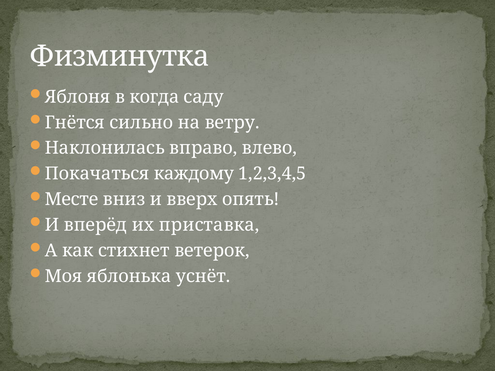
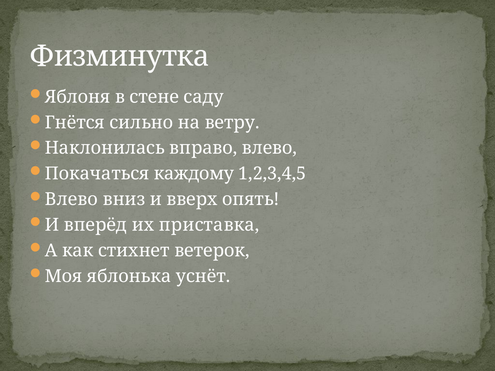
когда: когда -> стене (154, 97)
Месте: Месте -> Влево (71, 199)
